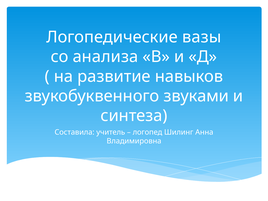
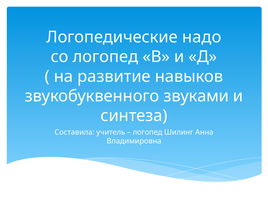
вазы: вазы -> надо (202, 37)
со анализа: анализа -> логопед (105, 57)
